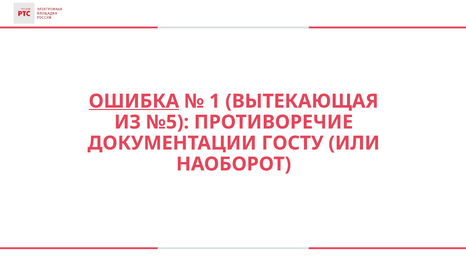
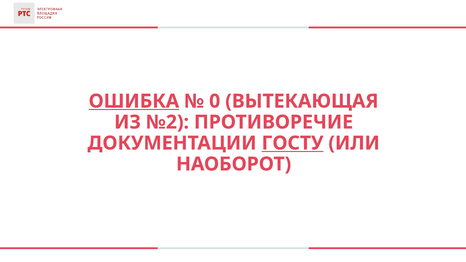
1: 1 -> 0 (215, 101)
№5: №5 -> №2 (167, 122)
ГОСТУ underline: none -> present (293, 143)
